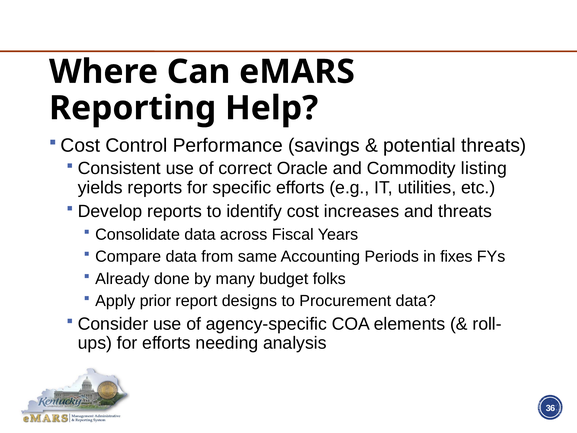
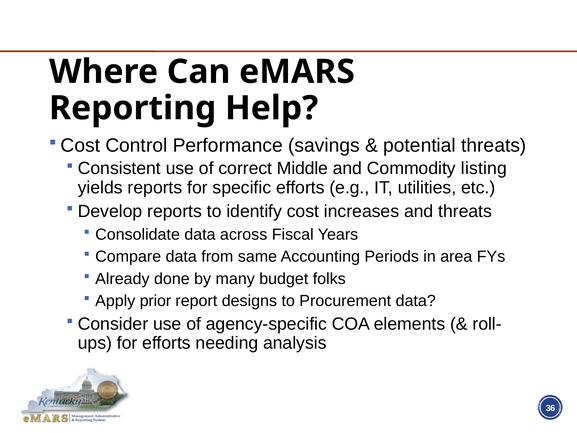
Oracle: Oracle -> Middle (302, 168)
fixes: fixes -> area (456, 256)
